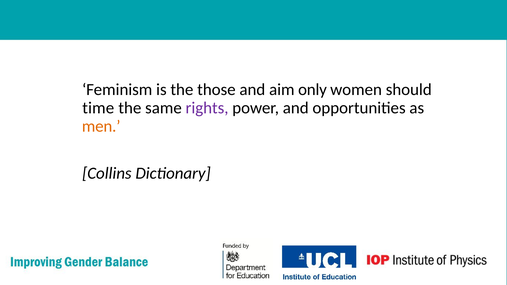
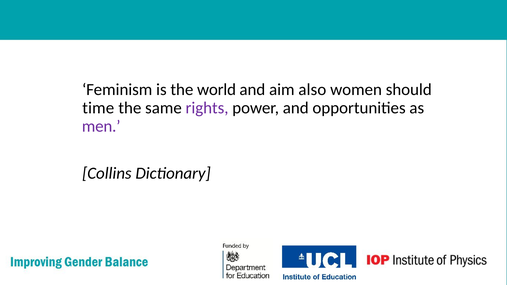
those: those -> world (217, 90)
only: only -> also (312, 90)
men colour: orange -> purple (101, 126)
